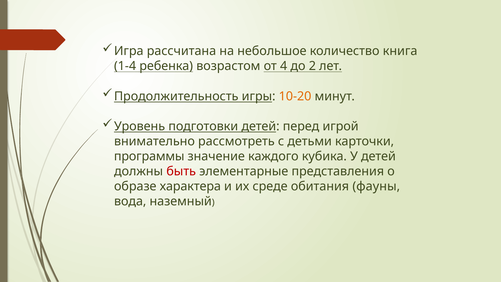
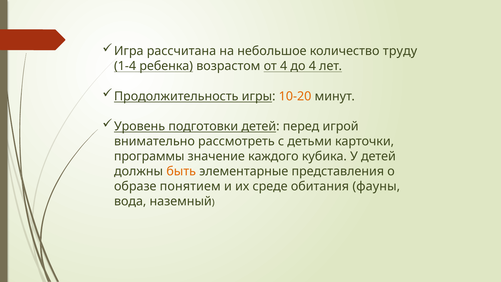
книга: книга -> труду (400, 51)
до 2: 2 -> 4 (312, 66)
быть colour: red -> orange (181, 171)
характера: характера -> понятием (190, 186)
